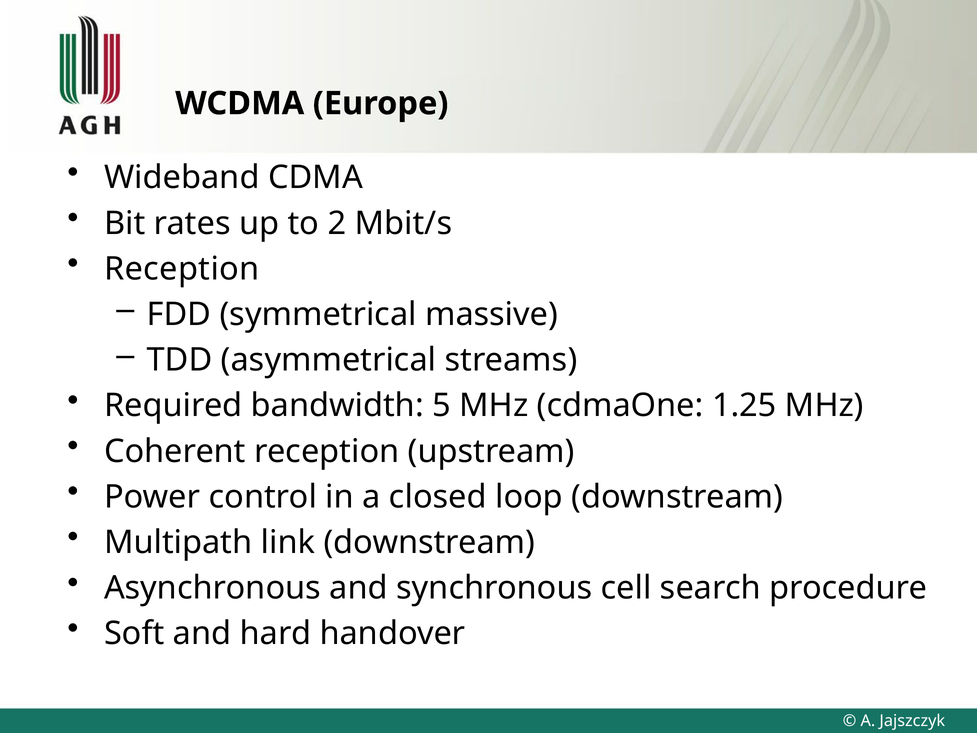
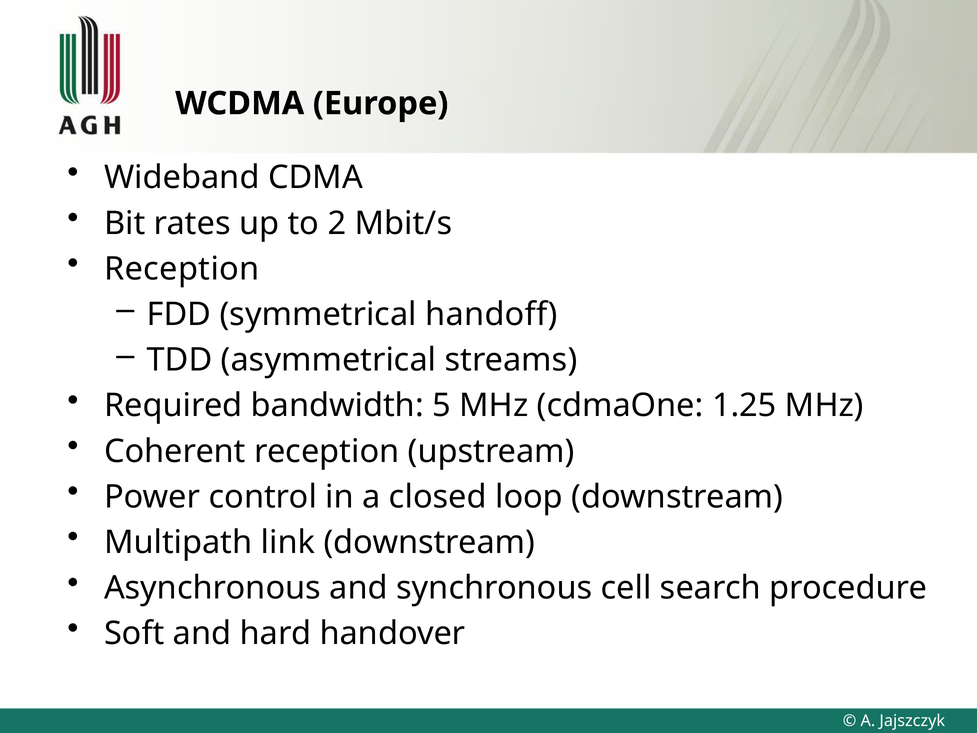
massive: massive -> handoff (491, 314)
